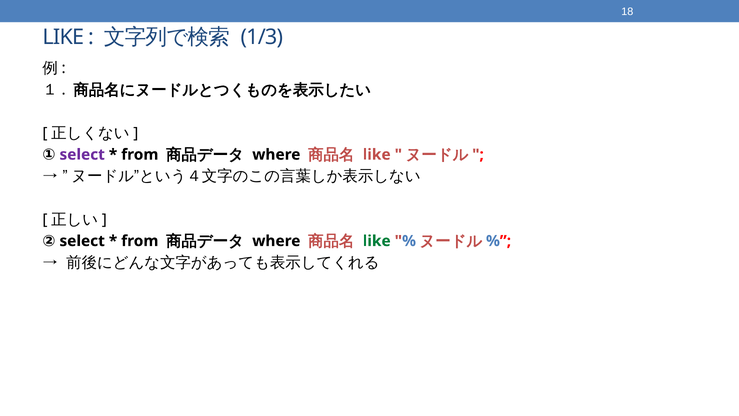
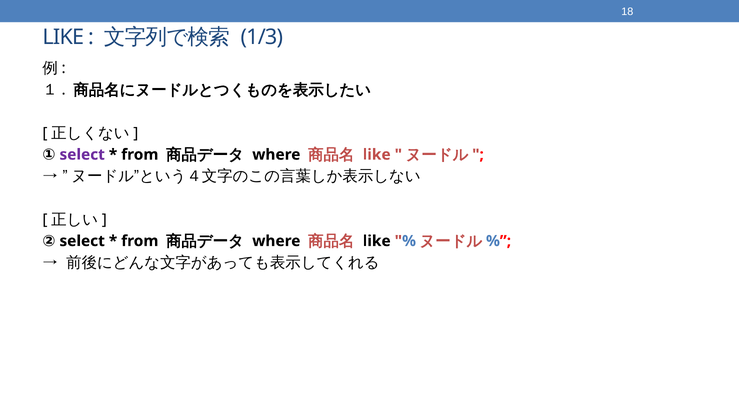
like colour: green -> black (377, 241)
